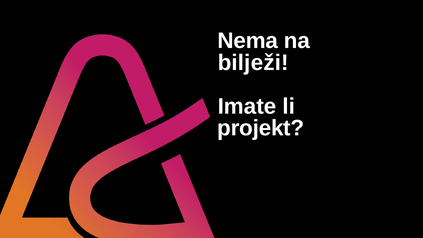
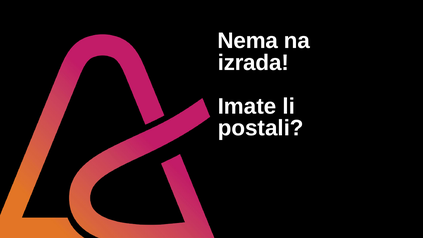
bilježi: bilježi -> izrada (253, 63)
projekt: projekt -> postali (261, 128)
